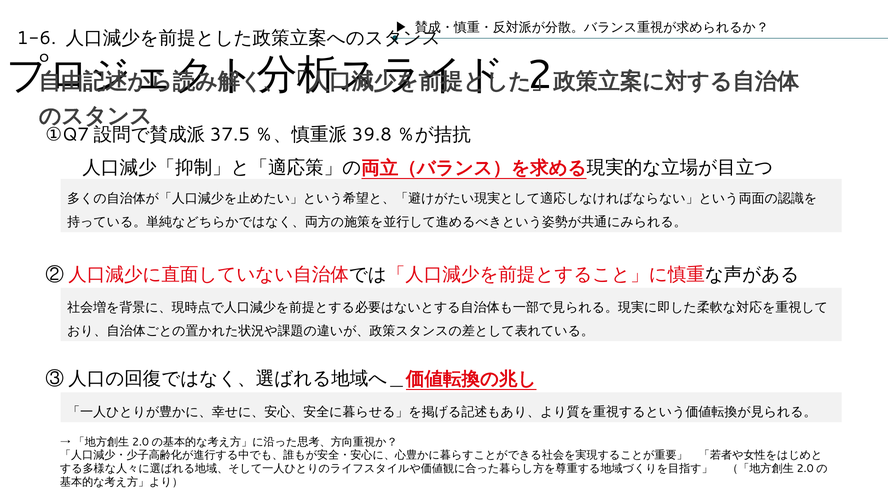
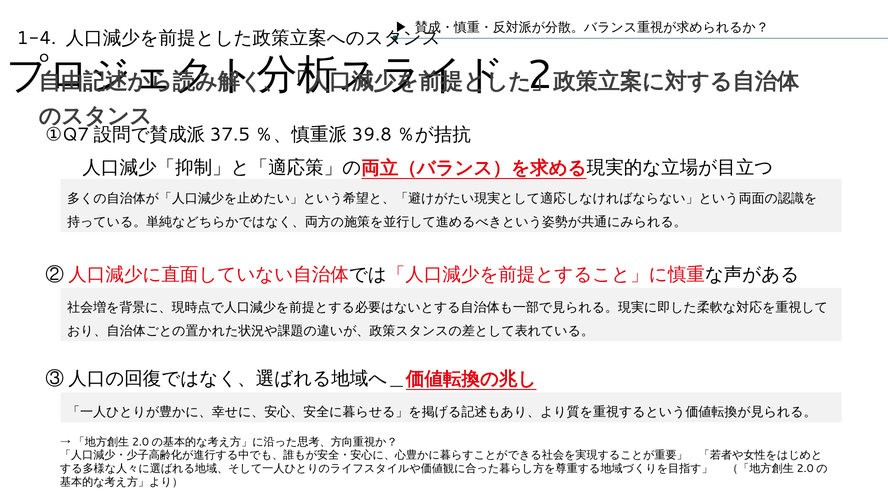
1-6: 1-6 -> 1-4 (36, 38)
